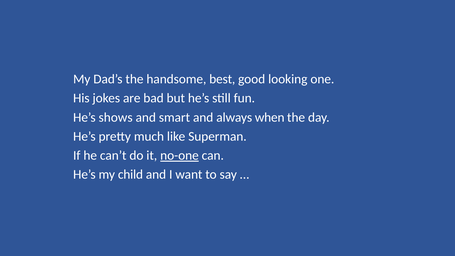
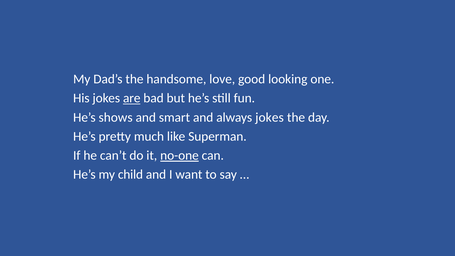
best: best -> love (222, 79)
are underline: none -> present (132, 98)
always when: when -> jokes (270, 117)
